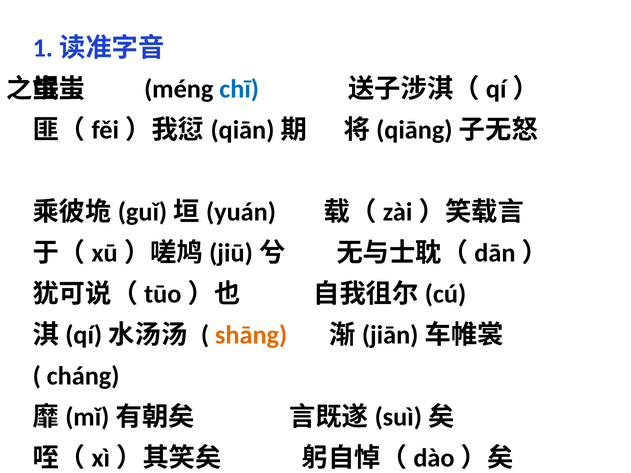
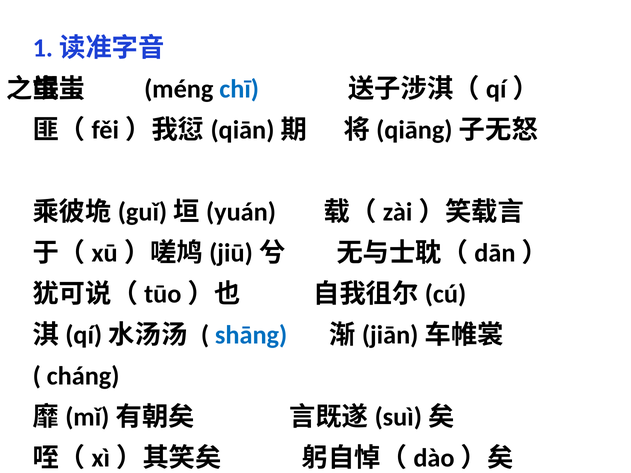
shāng colour: orange -> blue (251, 335)
